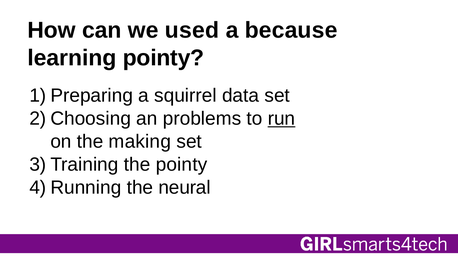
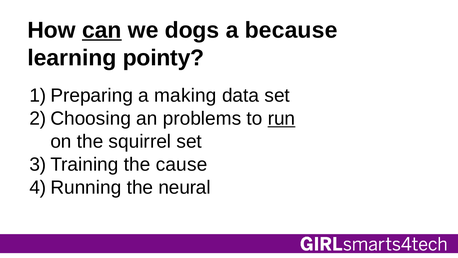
can underline: none -> present (102, 30)
used: used -> dogs (192, 30)
squirrel: squirrel -> making (185, 96)
making: making -> squirrel (140, 141)
the pointy: pointy -> cause (182, 164)
